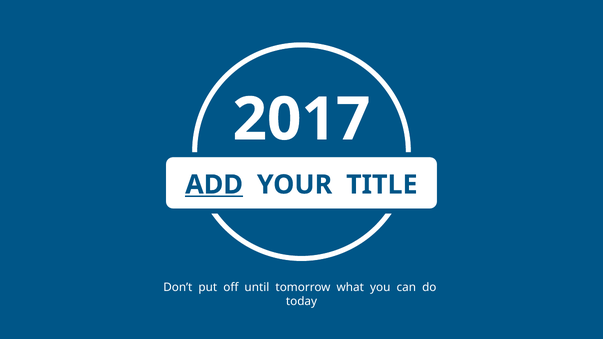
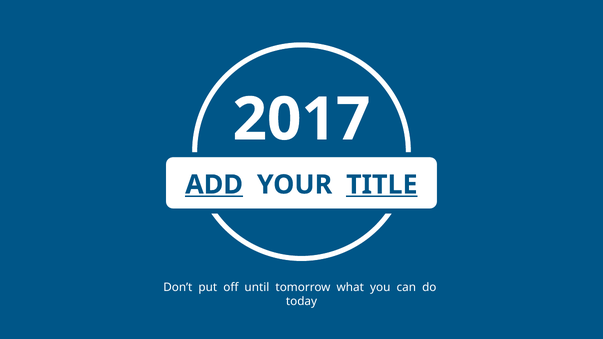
TITLE underline: none -> present (382, 185)
